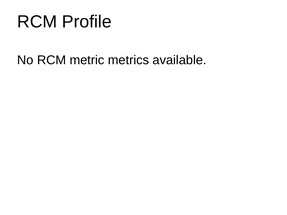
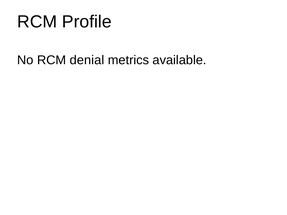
metric: metric -> denial (87, 60)
